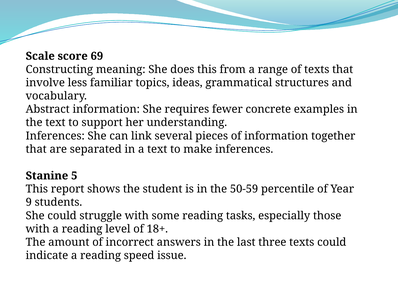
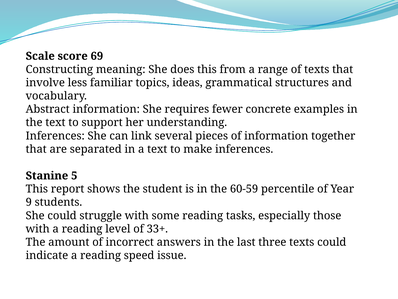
50-59: 50-59 -> 60-59 (244, 189)
18+: 18+ -> 33+ (157, 229)
